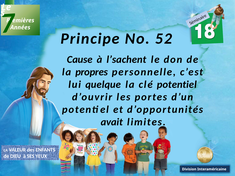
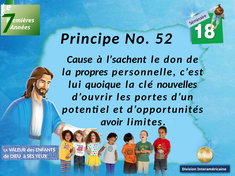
quelque: quelque -> quoique (103, 85)
clé potentiel: potentiel -> nouvelles (177, 85)
avait: avait -> avoir (112, 122)
